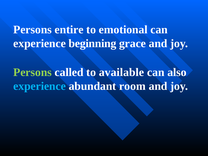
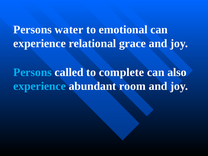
entire: entire -> water (69, 30)
beginning: beginning -> relational (92, 43)
Persons colour: light green -> light blue (33, 72)
available: available -> complete (122, 72)
